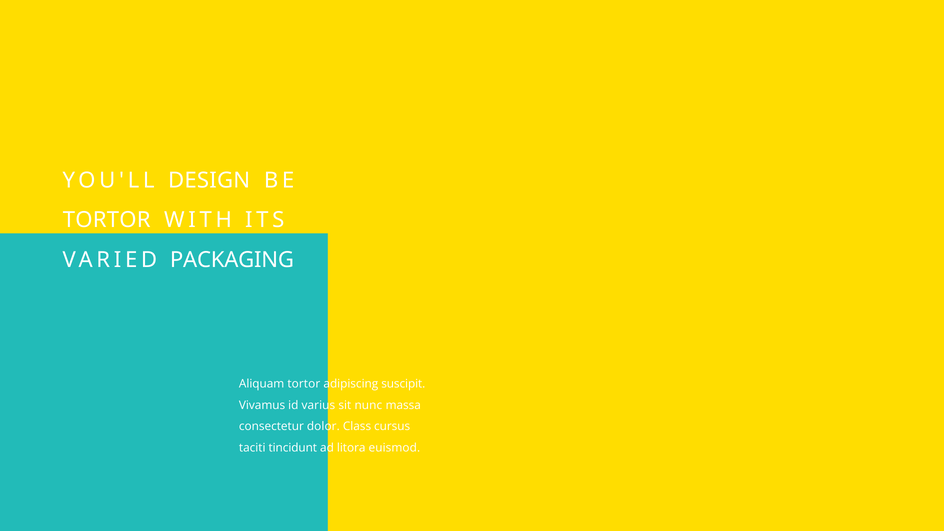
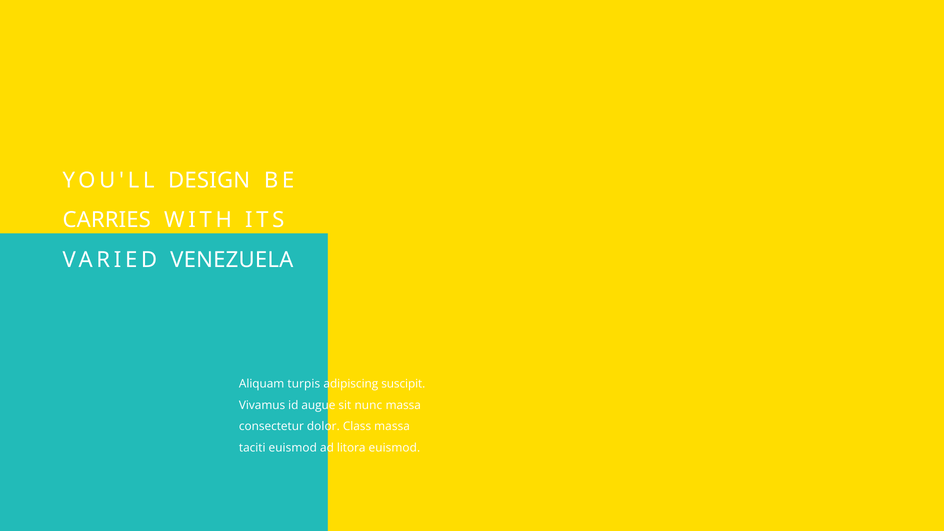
TORTOR: TORTOR -> CARRIES (107, 220)
PACKAGING: PACKAGING -> VENEZUELA (232, 260)
Aliquam tortor: tortor -> turpis (304, 384)
varius: varius -> augue (318, 405)
Class cursus: cursus -> massa (392, 426)
taciti tincidunt: tincidunt -> euismod (293, 448)
